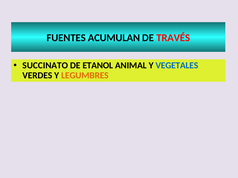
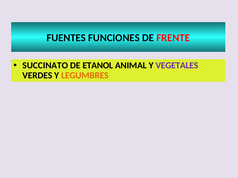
ACUMULAN: ACUMULAN -> FUNCIONES (114, 38)
TRAVÉS: TRAVÉS -> FRENTE (173, 38)
VEGETALES colour: blue -> purple (177, 66)
